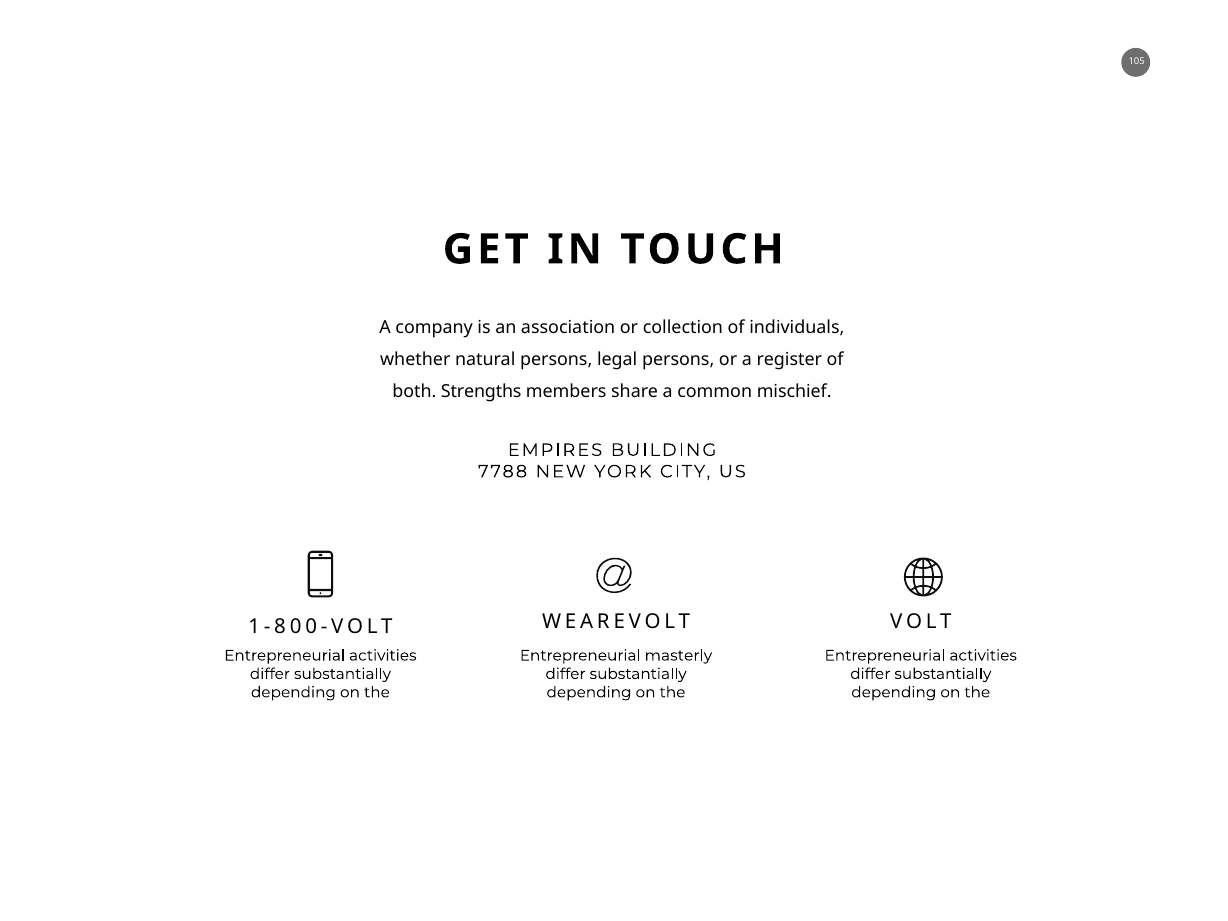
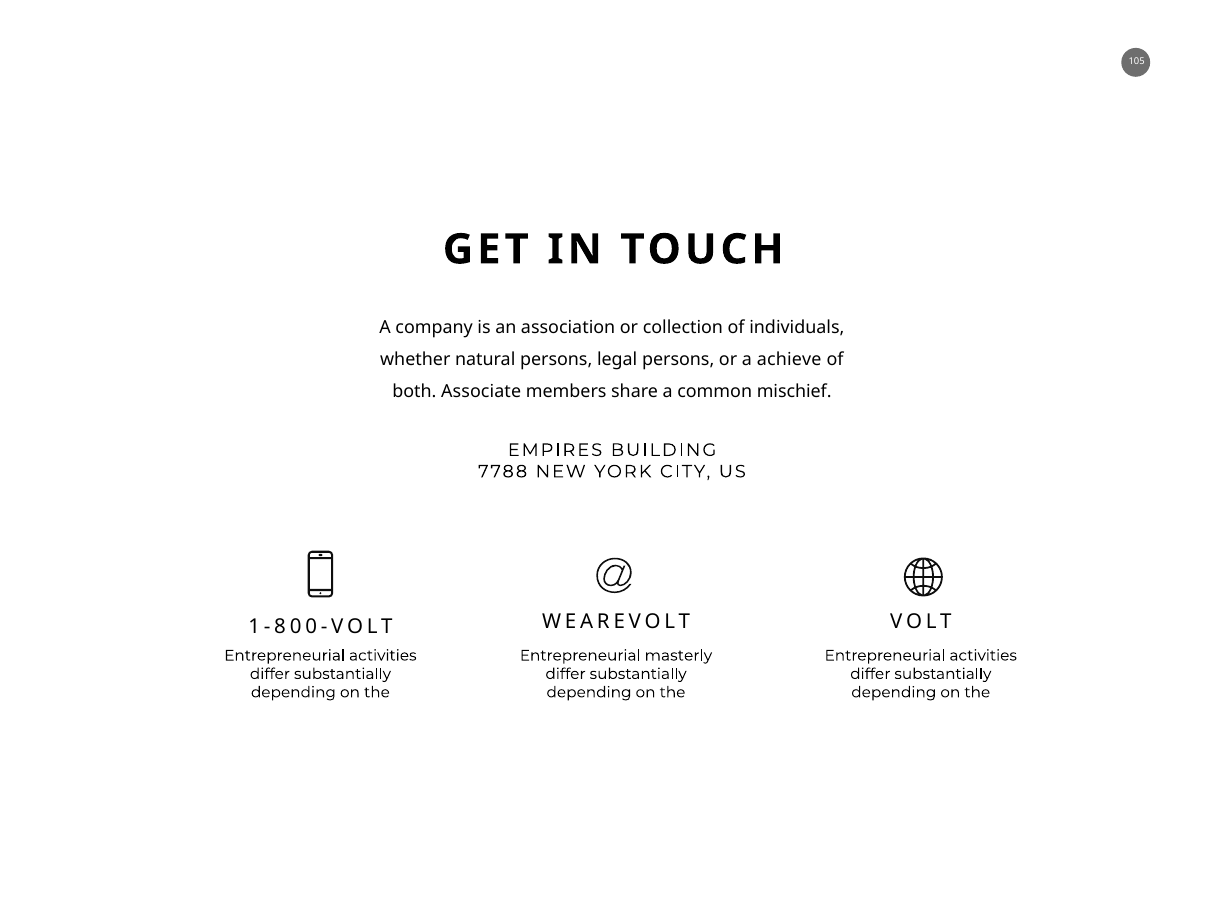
register: register -> achieve (789, 359)
Strengths: Strengths -> Associate (481, 392)
